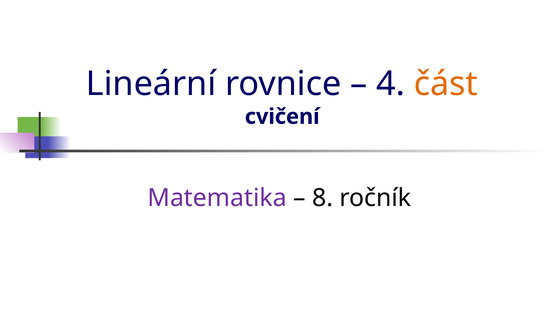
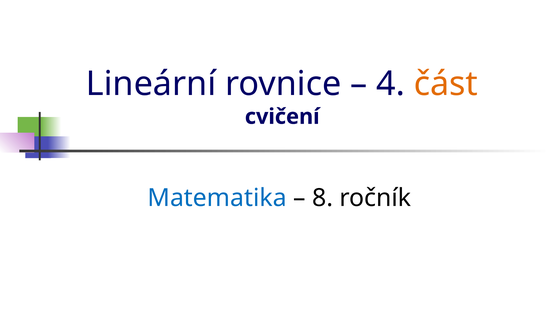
Matematika colour: purple -> blue (217, 198)
